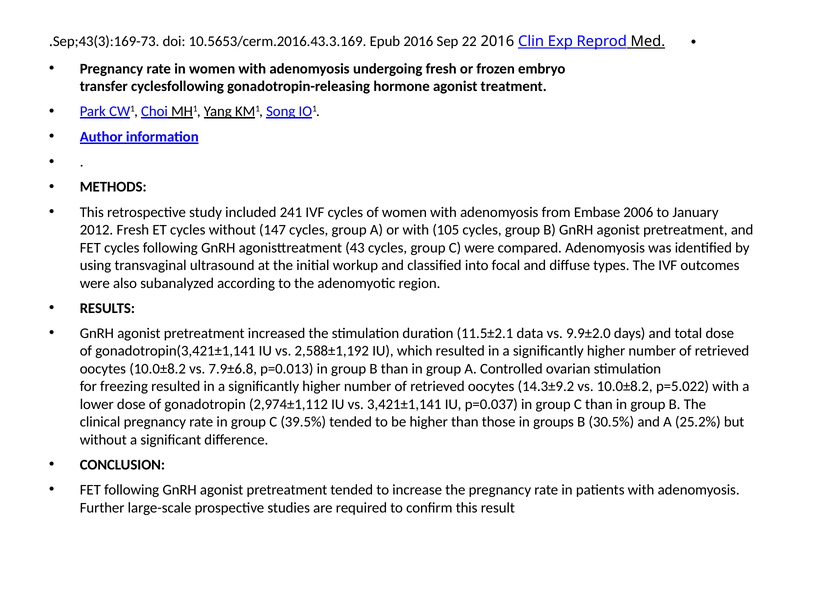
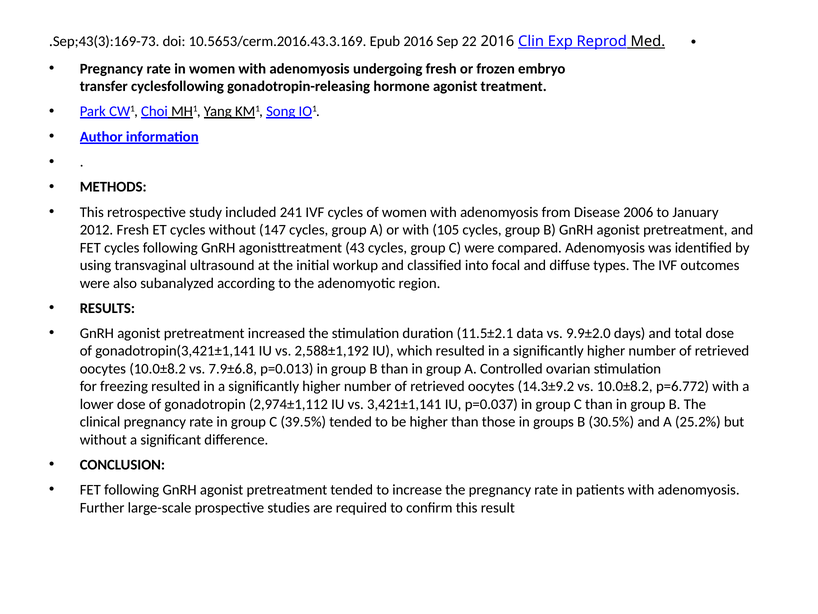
Embase: Embase -> Disease (597, 212)
p=5.022: p=5.022 -> p=6.772 (683, 386)
